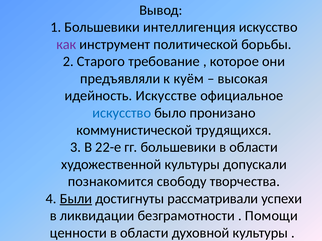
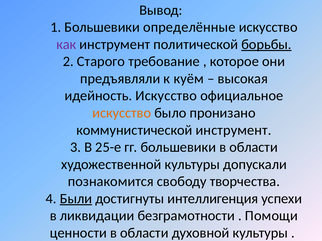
интеллигенция: интеллигенция -> определённые (189, 27)
борьбы underline: none -> present (266, 44)
идейность Искусстве: Искусстве -> Искусство (166, 96)
искусство colour: blue -> orange (122, 113)
коммунистической трудящихся: трудящихся -> инструмент (234, 130)
22-е: 22-е -> 25-е (108, 148)
рассматривали: рассматривали -> интеллигенция (213, 199)
